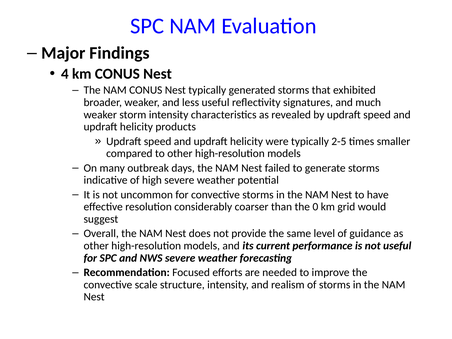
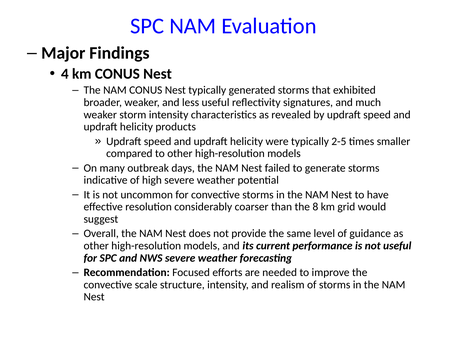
0: 0 -> 8 (315, 207)
